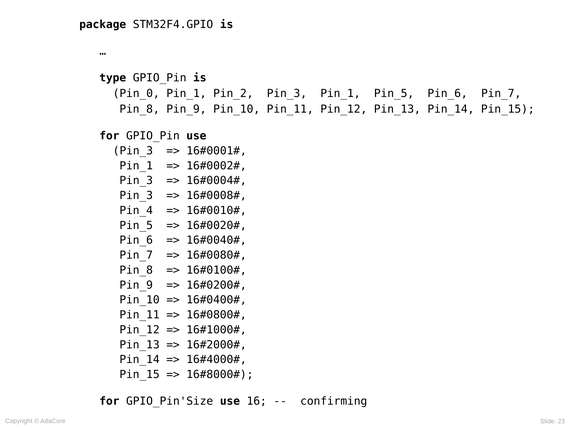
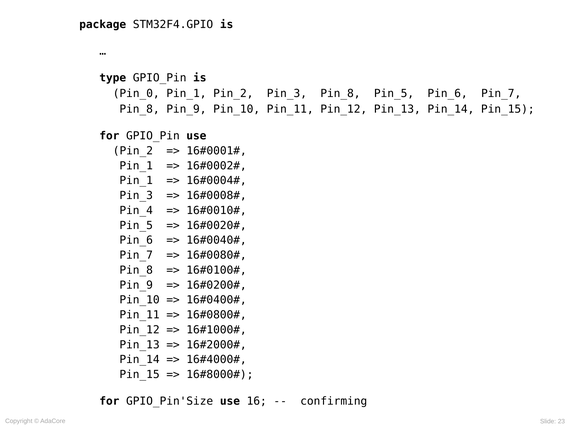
Pin_3 Pin_1: Pin_1 -> Pin_8 (340, 94)
Pin_3: Pin_3 -> Pin_2 (133, 151)
Pin_3: Pin_3 -> Pin_1 (136, 181)
